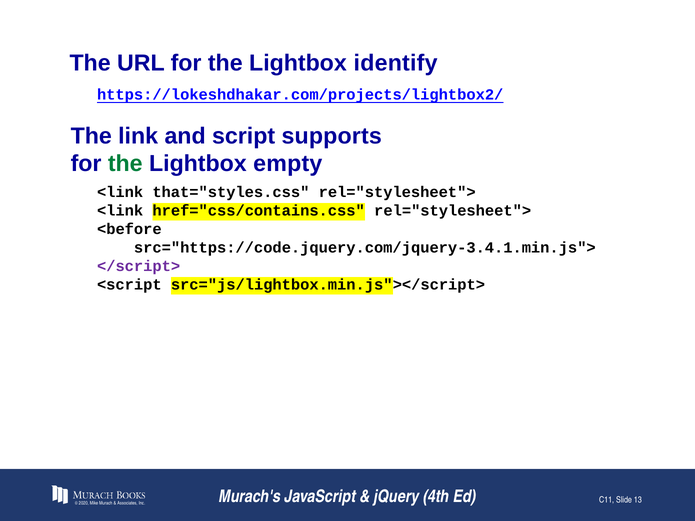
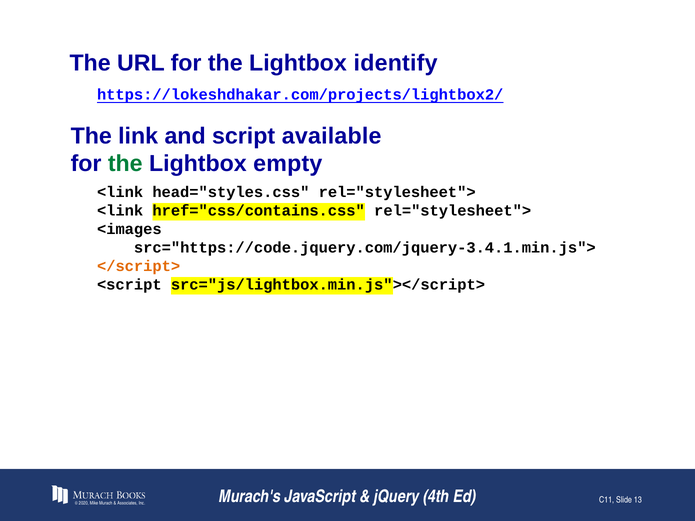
supports: supports -> available (332, 136)
that="styles.css: that="styles.css -> head="styles.css (231, 192)
<before: <before -> <images (129, 229)
</script> colour: purple -> orange (139, 266)
